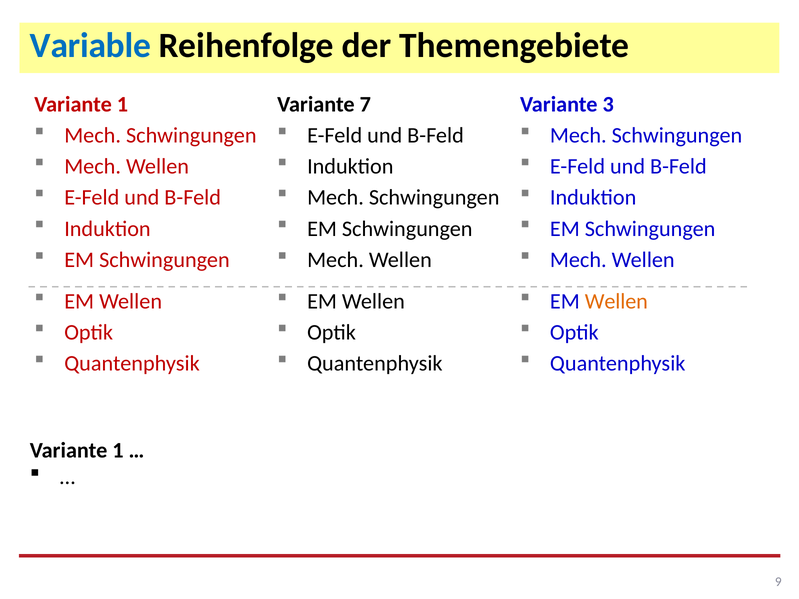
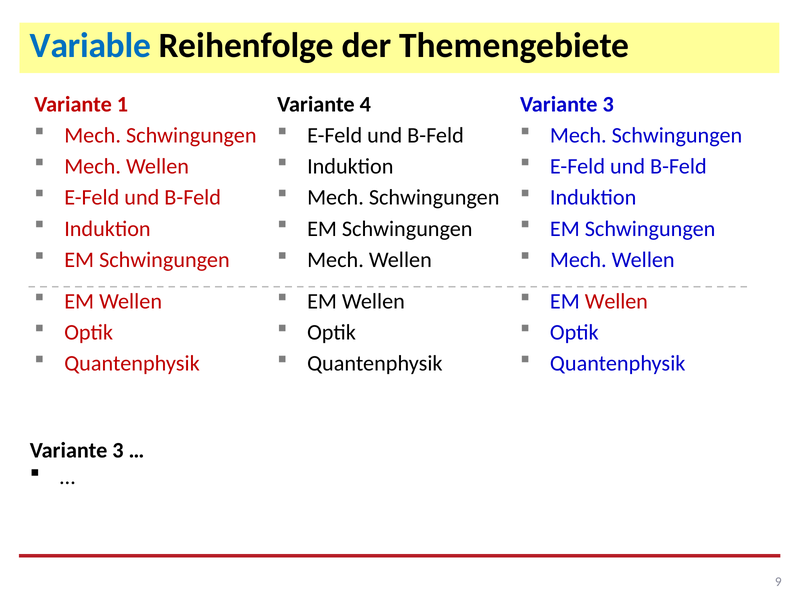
7: 7 -> 4 (365, 105)
Wellen colour: orange -> red (616, 302)
1: 1 -> 3 (118, 451)
